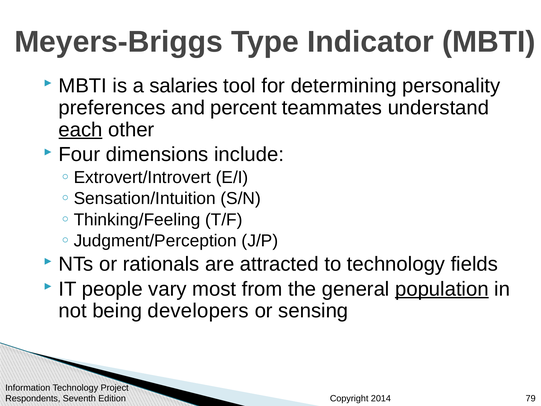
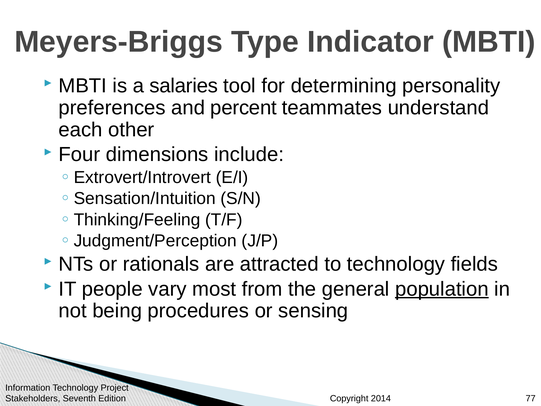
each underline: present -> none (81, 130)
developers: developers -> procedures (198, 311)
Respondents: Respondents -> Stakeholders (33, 398)
79: 79 -> 77 (531, 398)
